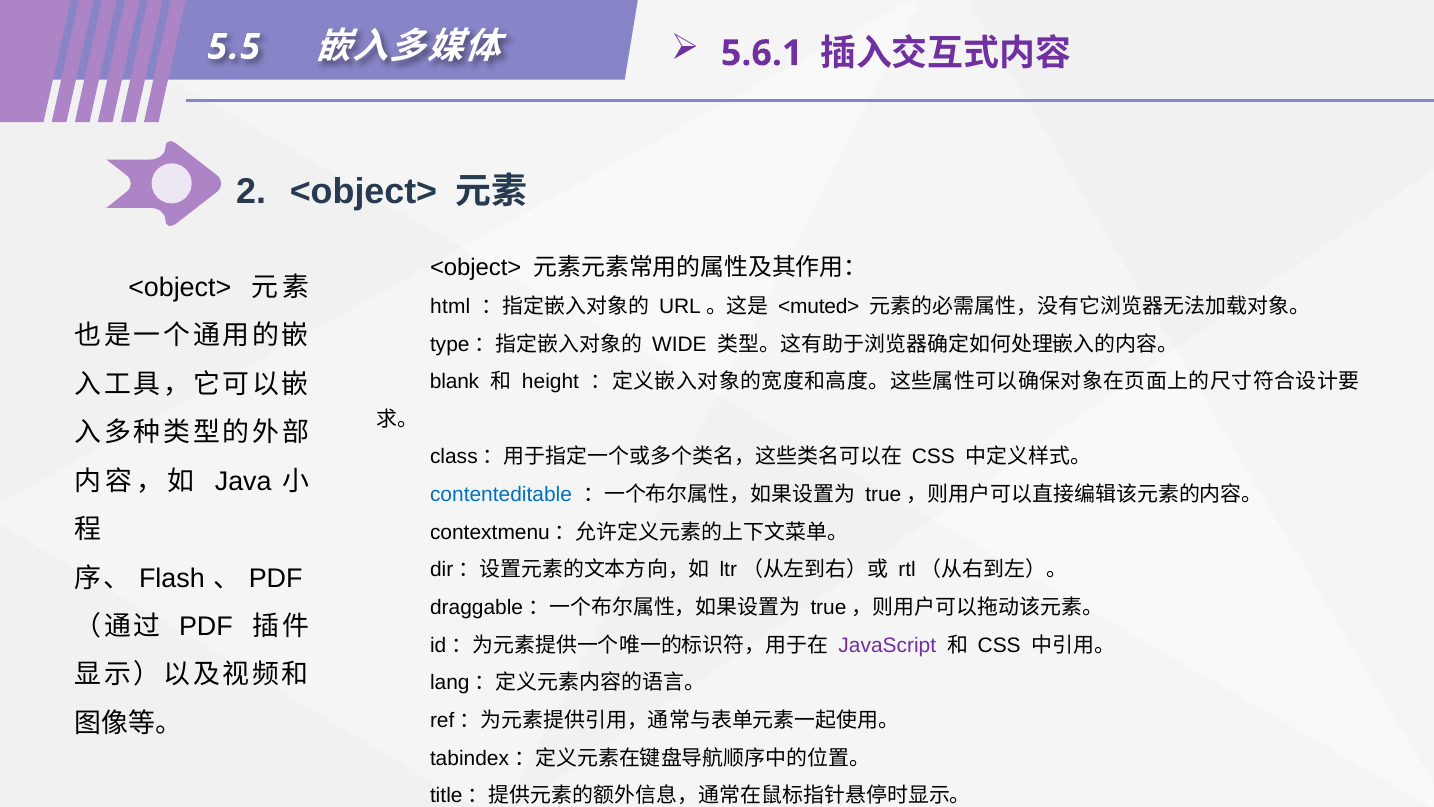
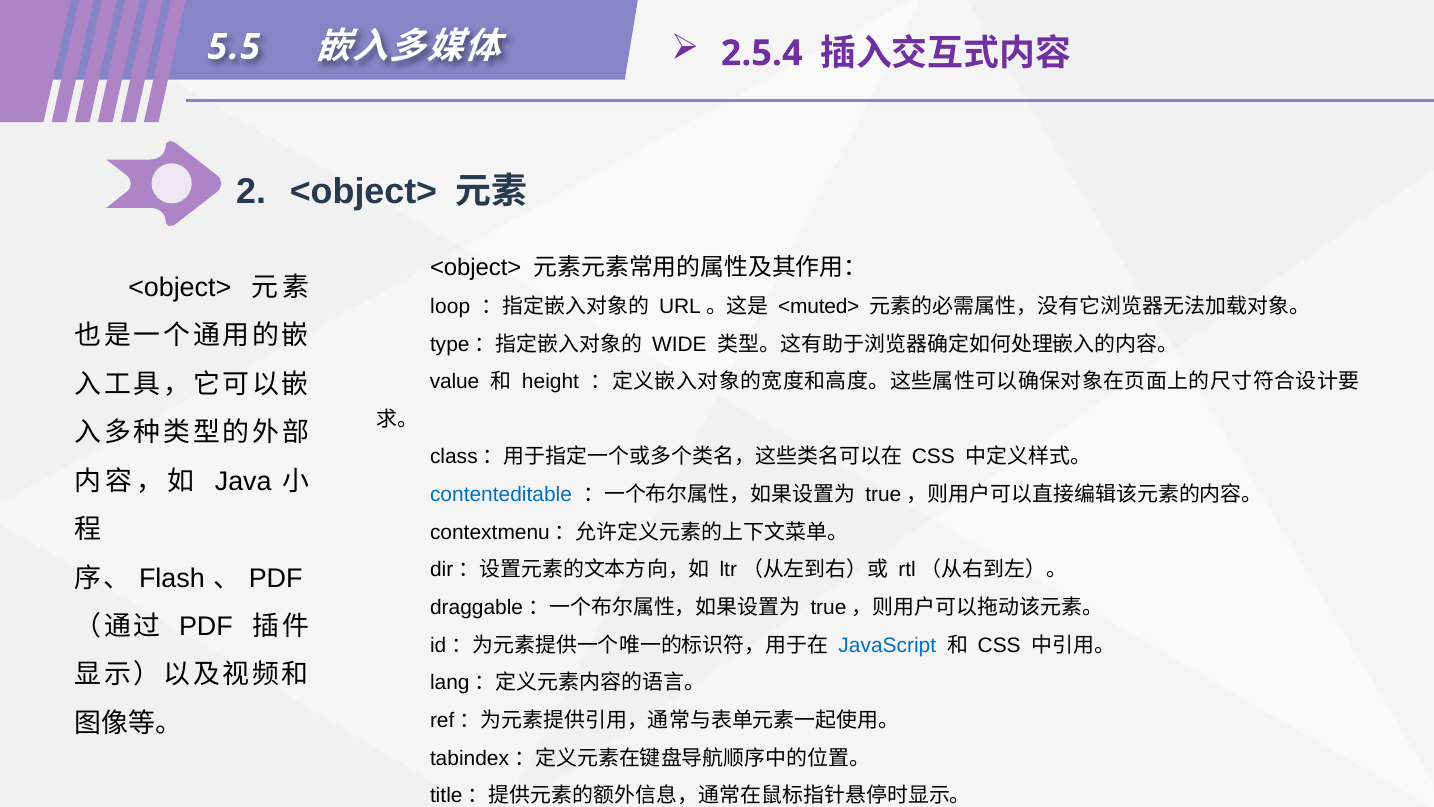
5.6.1: 5.6.1 -> 2.5.4 (762, 53)
html: html -> loop (450, 306)
blank: blank -> value (455, 382)
JavaScript colour: purple -> blue (887, 645)
